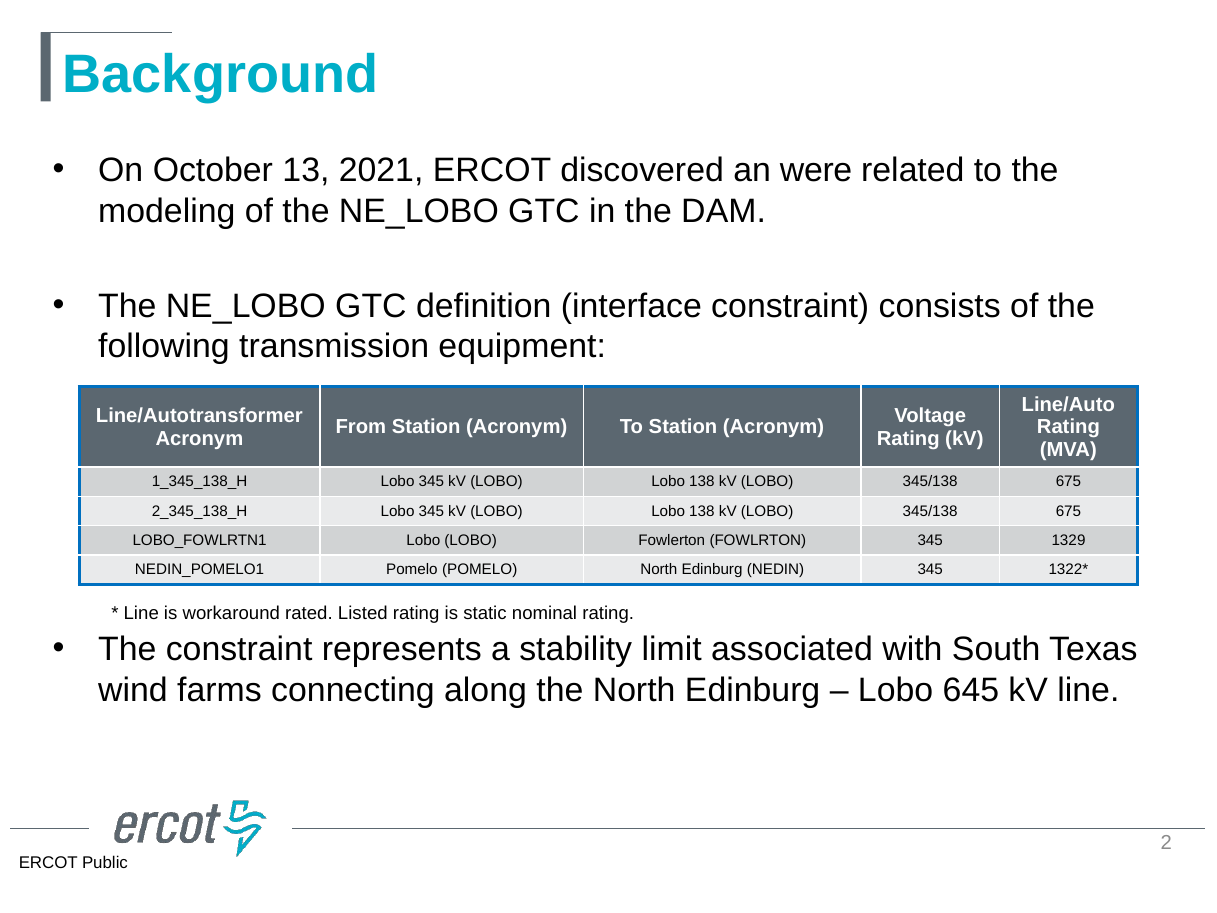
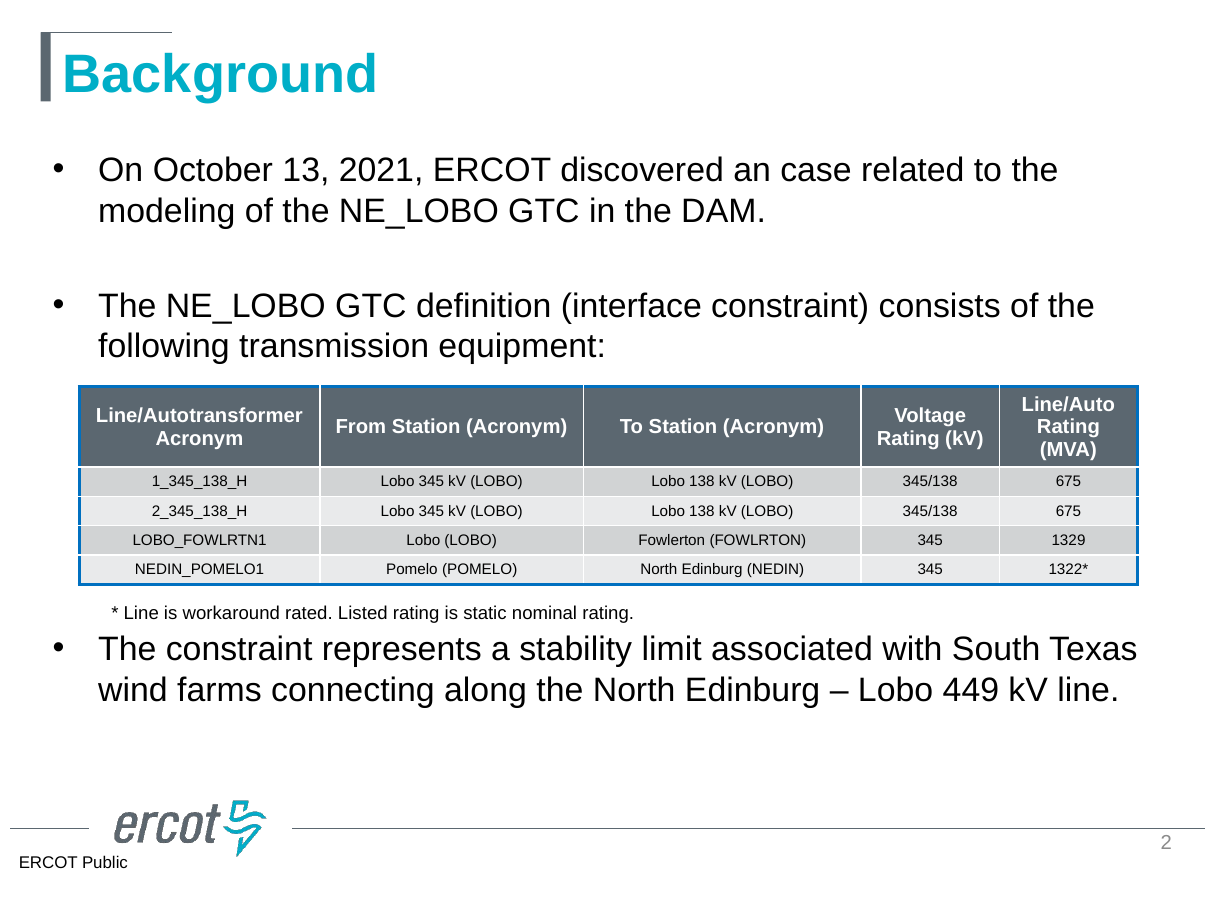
were: were -> case (816, 171)
645: 645 -> 449 (971, 690)
